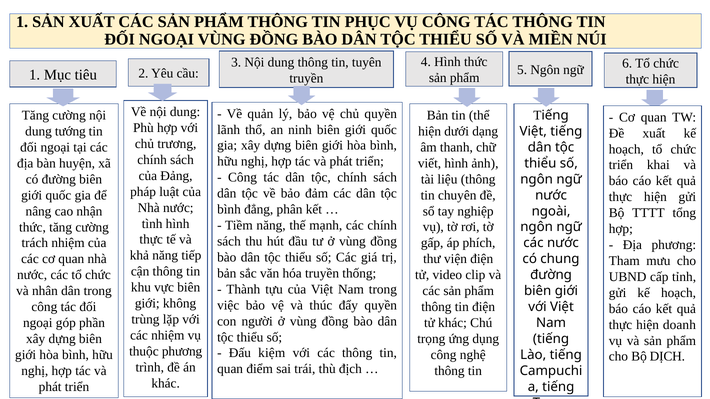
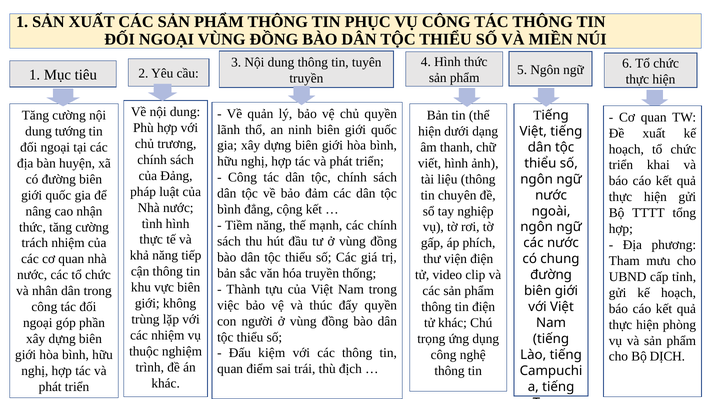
phân: phân -> cộng (290, 210)
doanh: doanh -> phòng (679, 325)
thuộc phương: phương -> nghiệm (182, 352)
